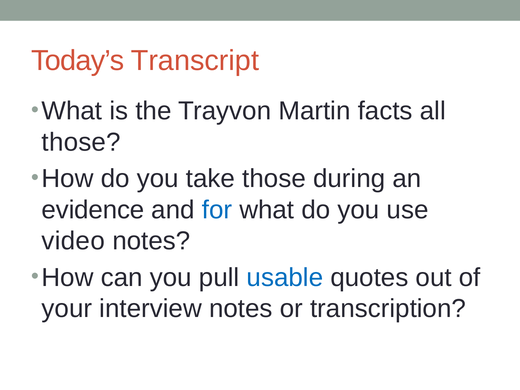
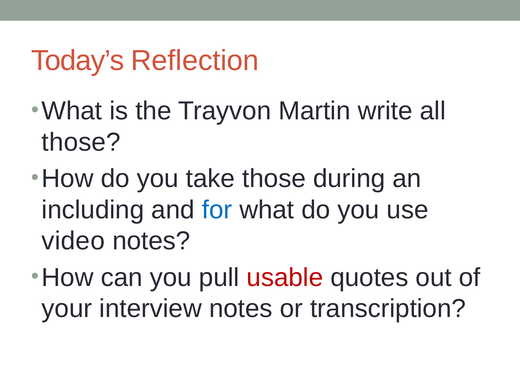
Transcript: Transcript -> Reflection (195, 61)
facts: facts -> write (385, 111)
evidence: evidence -> including (93, 210)
usable colour: blue -> red (285, 277)
